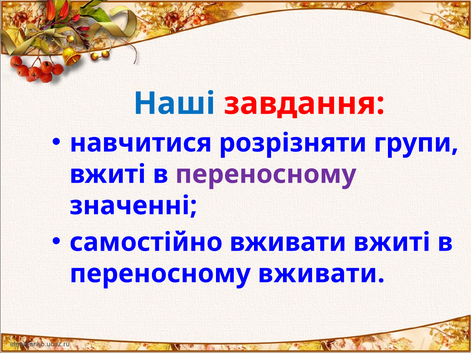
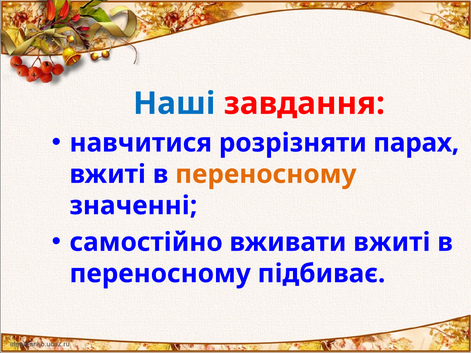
групи: групи -> парах (416, 143)
переносному colour: purple -> orange (266, 174)
переносному вживати: вживати -> підбиває (321, 274)
